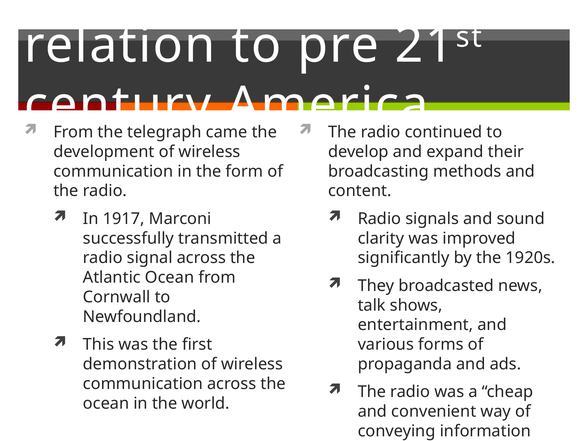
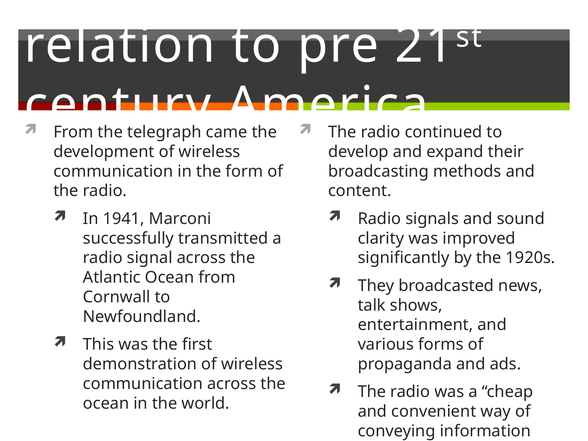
1917: 1917 -> 1941 (124, 219)
